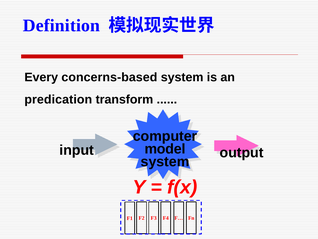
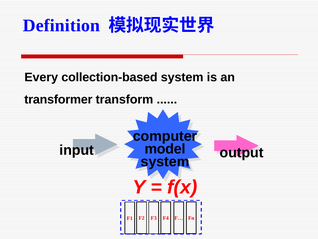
concerns-based: concerns-based -> collection-based (109, 77)
predication: predication -> transformer (58, 99)
